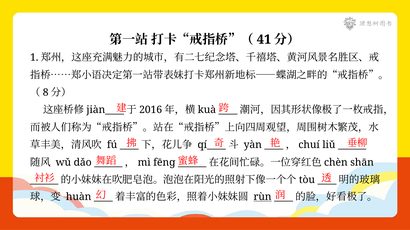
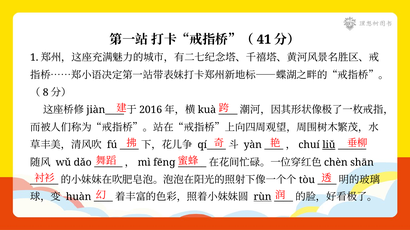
liǔ underline: none -> present (329, 145)
